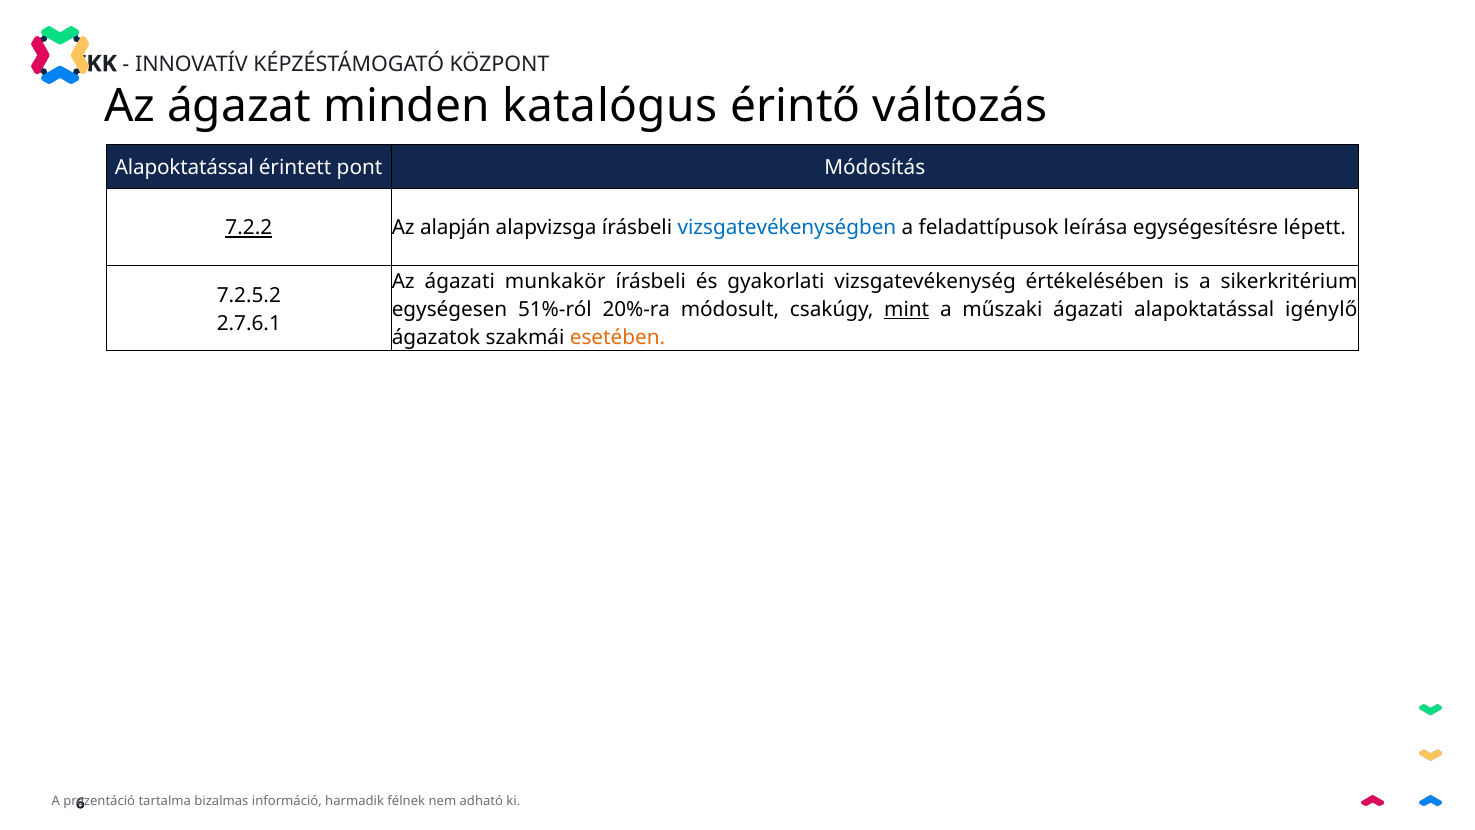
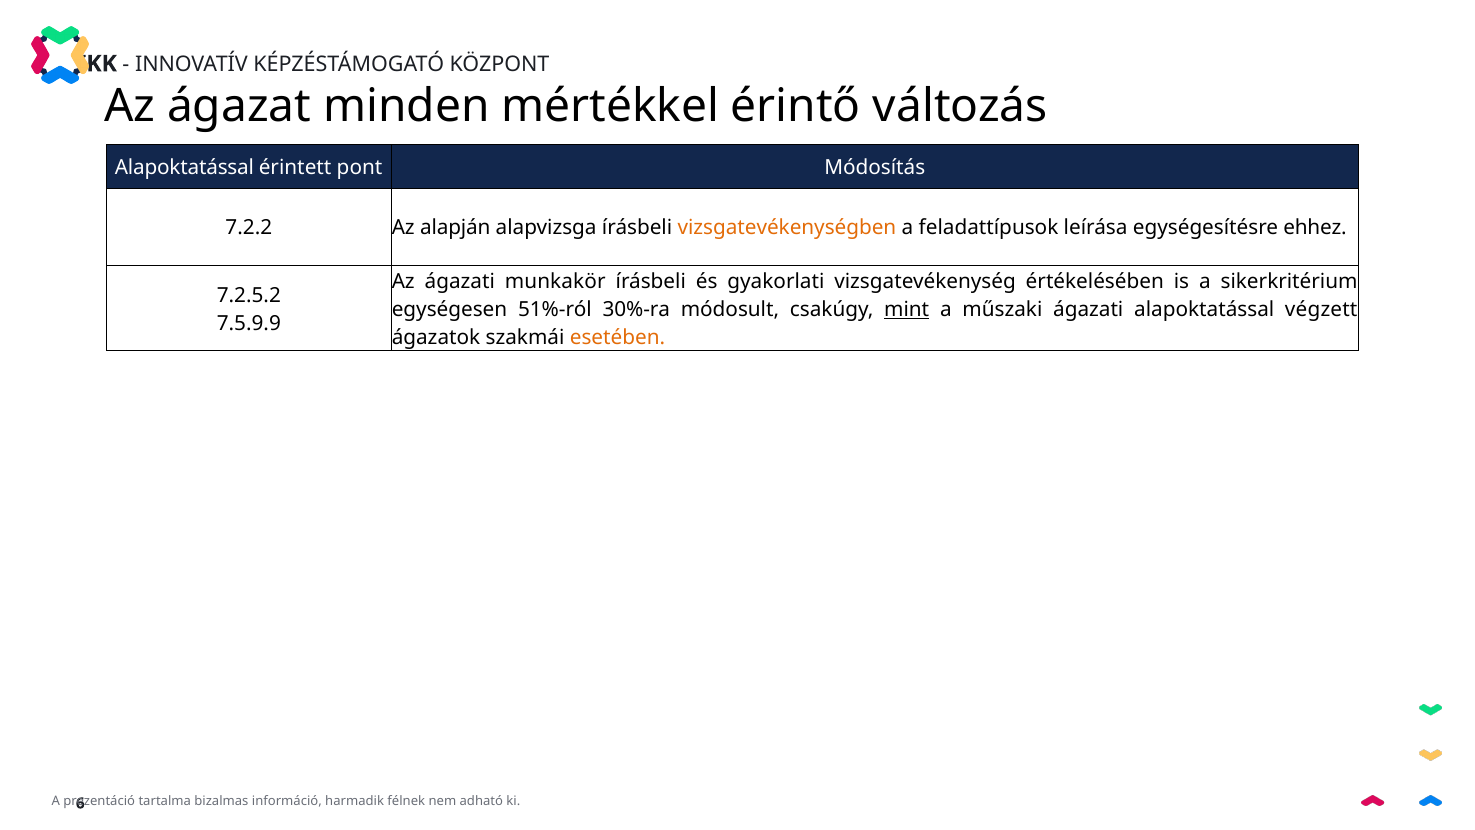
katalógus: katalógus -> mértékkel (610, 106)
7.2.2 underline: present -> none (249, 228)
vizsgatevékenységben colour: blue -> orange (787, 228)
lépett: lépett -> ehhez (1315, 228)
20%-ra: 20%-ra -> 30%-ra (636, 309)
igénylő: igénylő -> végzett (1321, 309)
2.7.6.1: 2.7.6.1 -> 7.5.9.9 (249, 324)
